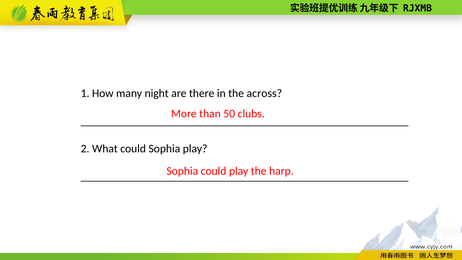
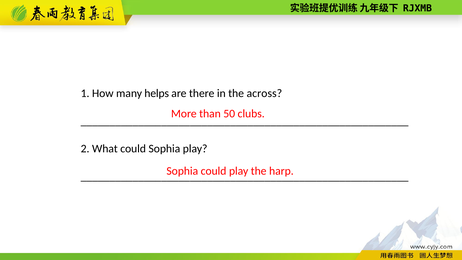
night: night -> helps (157, 93)
